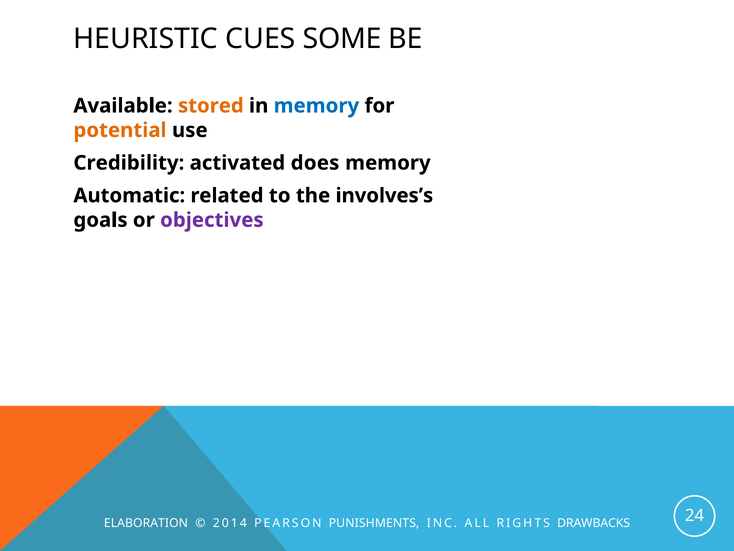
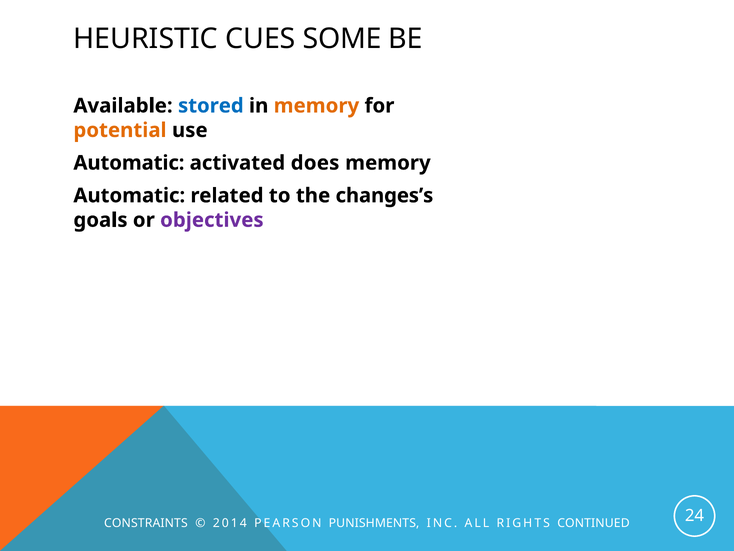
stored colour: orange -> blue (211, 106)
memory colour: blue -> orange (316, 106)
Credibility: Credibility -> Automatic (129, 163)
involves’s: involves’s -> changes’s (384, 195)
ELABORATION: ELABORATION -> CONSTRAINTS (146, 523)
DRAWBACKS: DRAWBACKS -> CONTINUED (593, 523)
